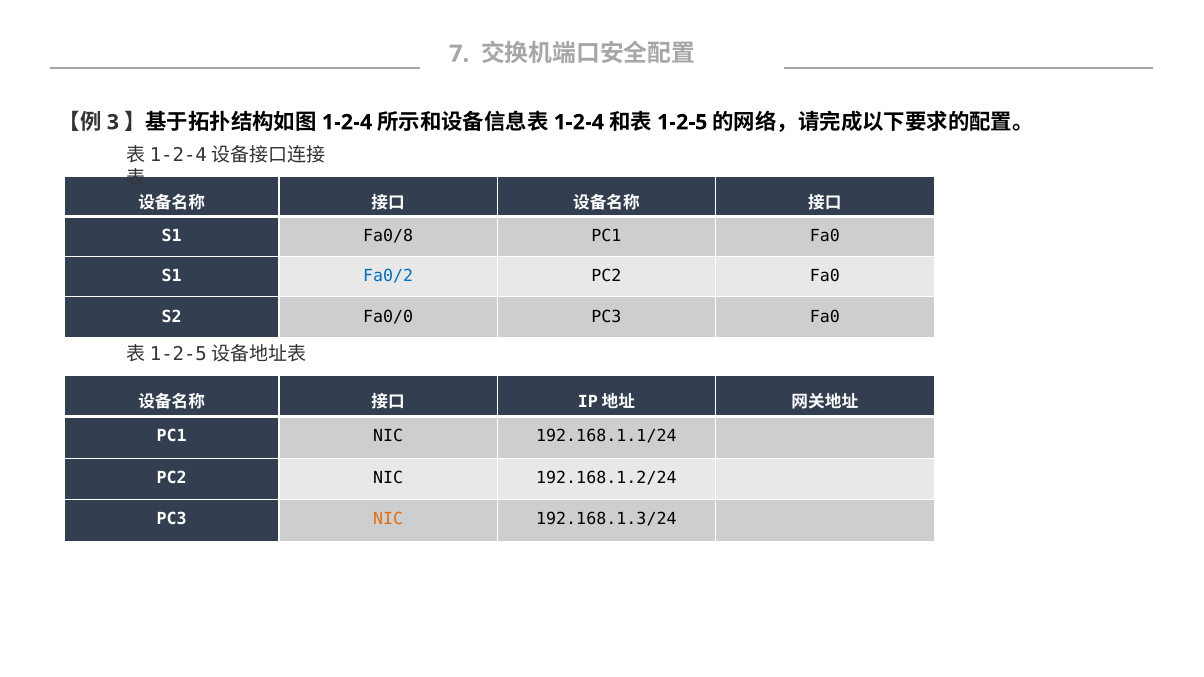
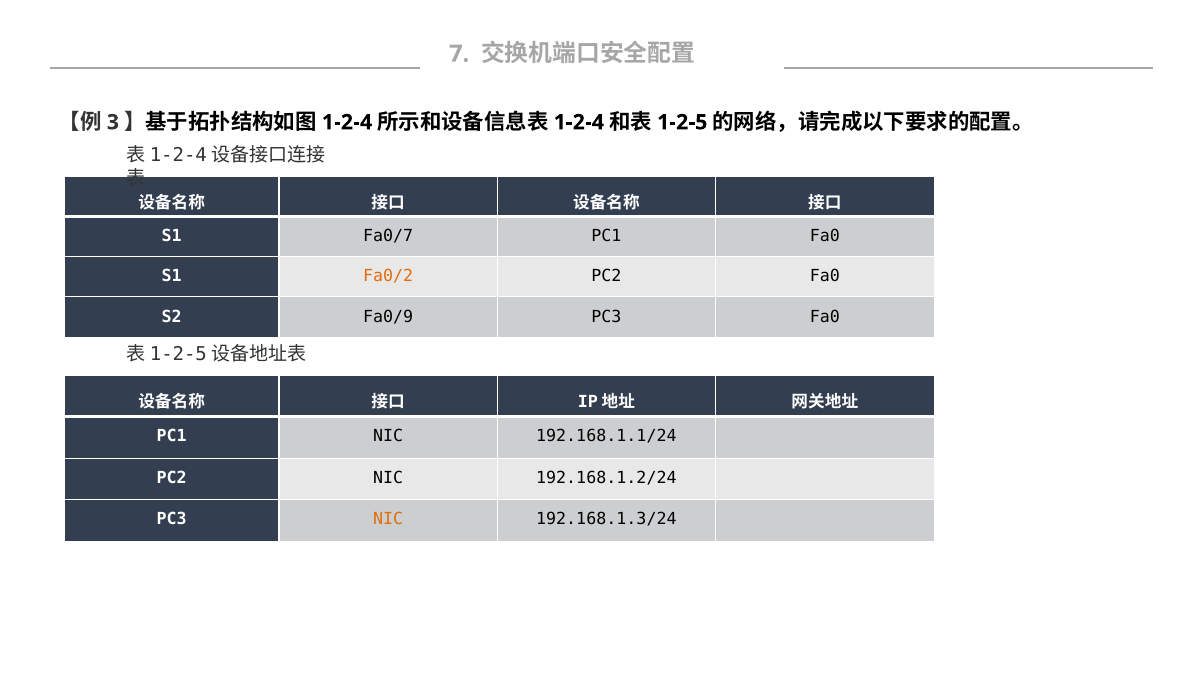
Fa0/8: Fa0/8 -> Fa0/7 (388, 236)
Fa0/2 colour: blue -> orange (388, 277)
Fa0/0: Fa0/0 -> Fa0/9 (388, 317)
